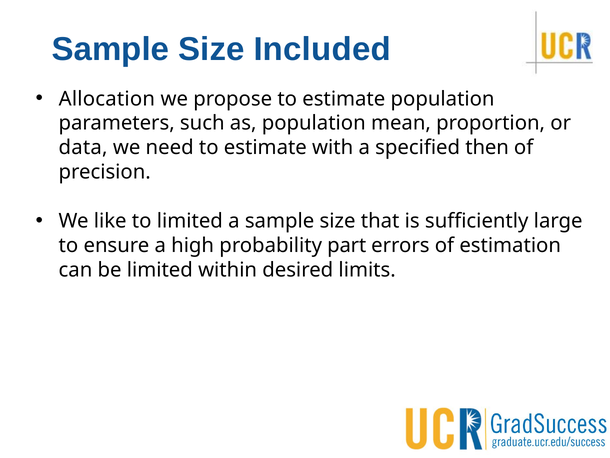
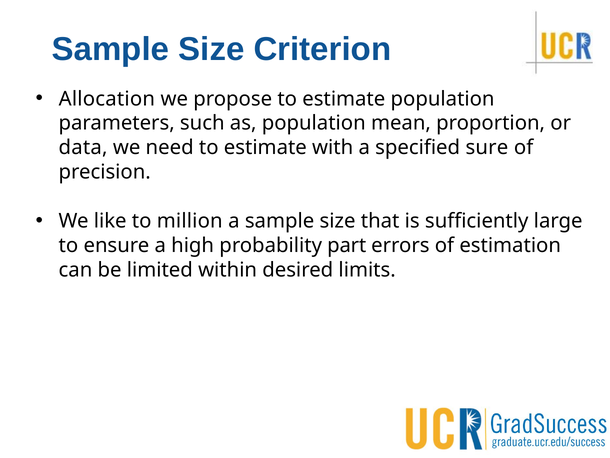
Included: Included -> Criterion (322, 49)
then: then -> sure (487, 147)
to limited: limited -> million (190, 221)
